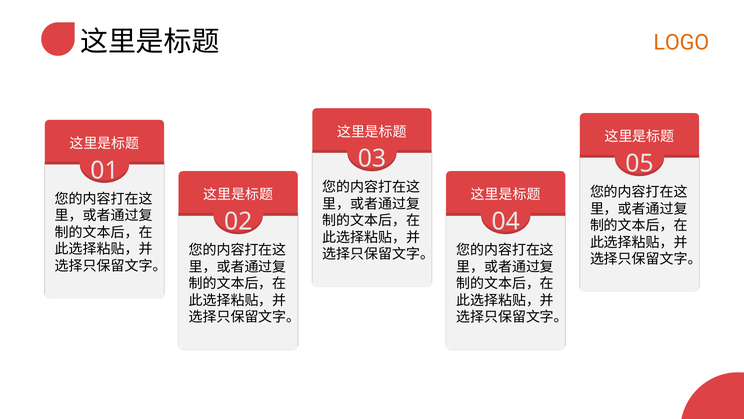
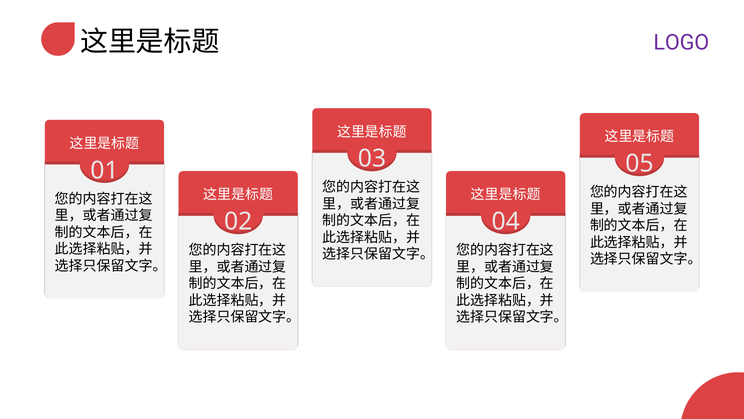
LOGO colour: orange -> purple (681, 43)
